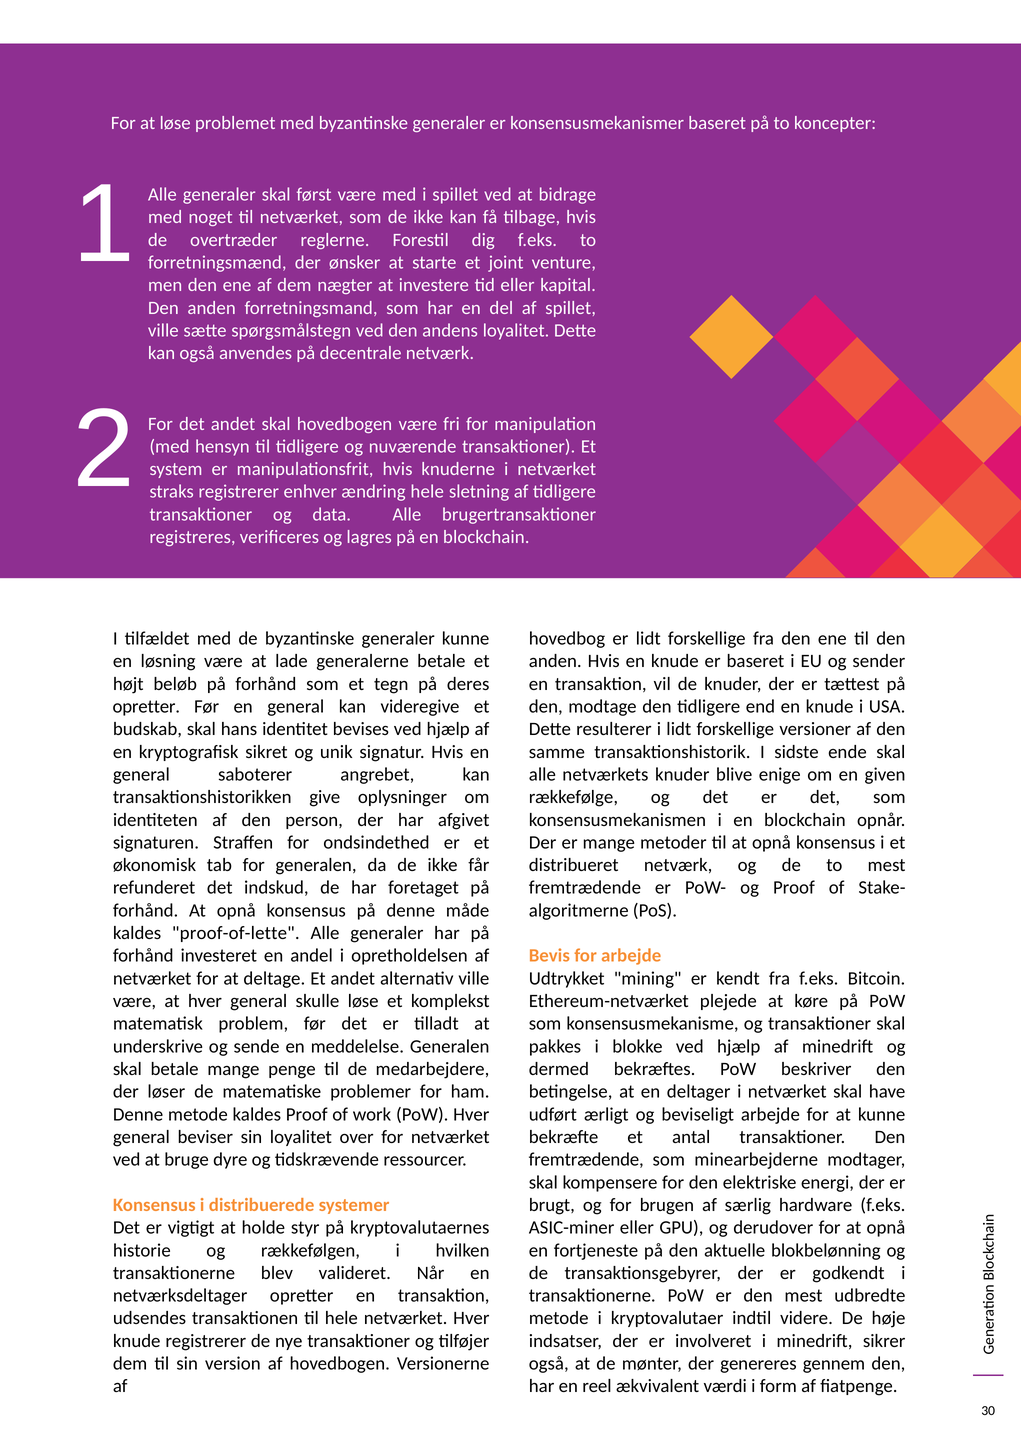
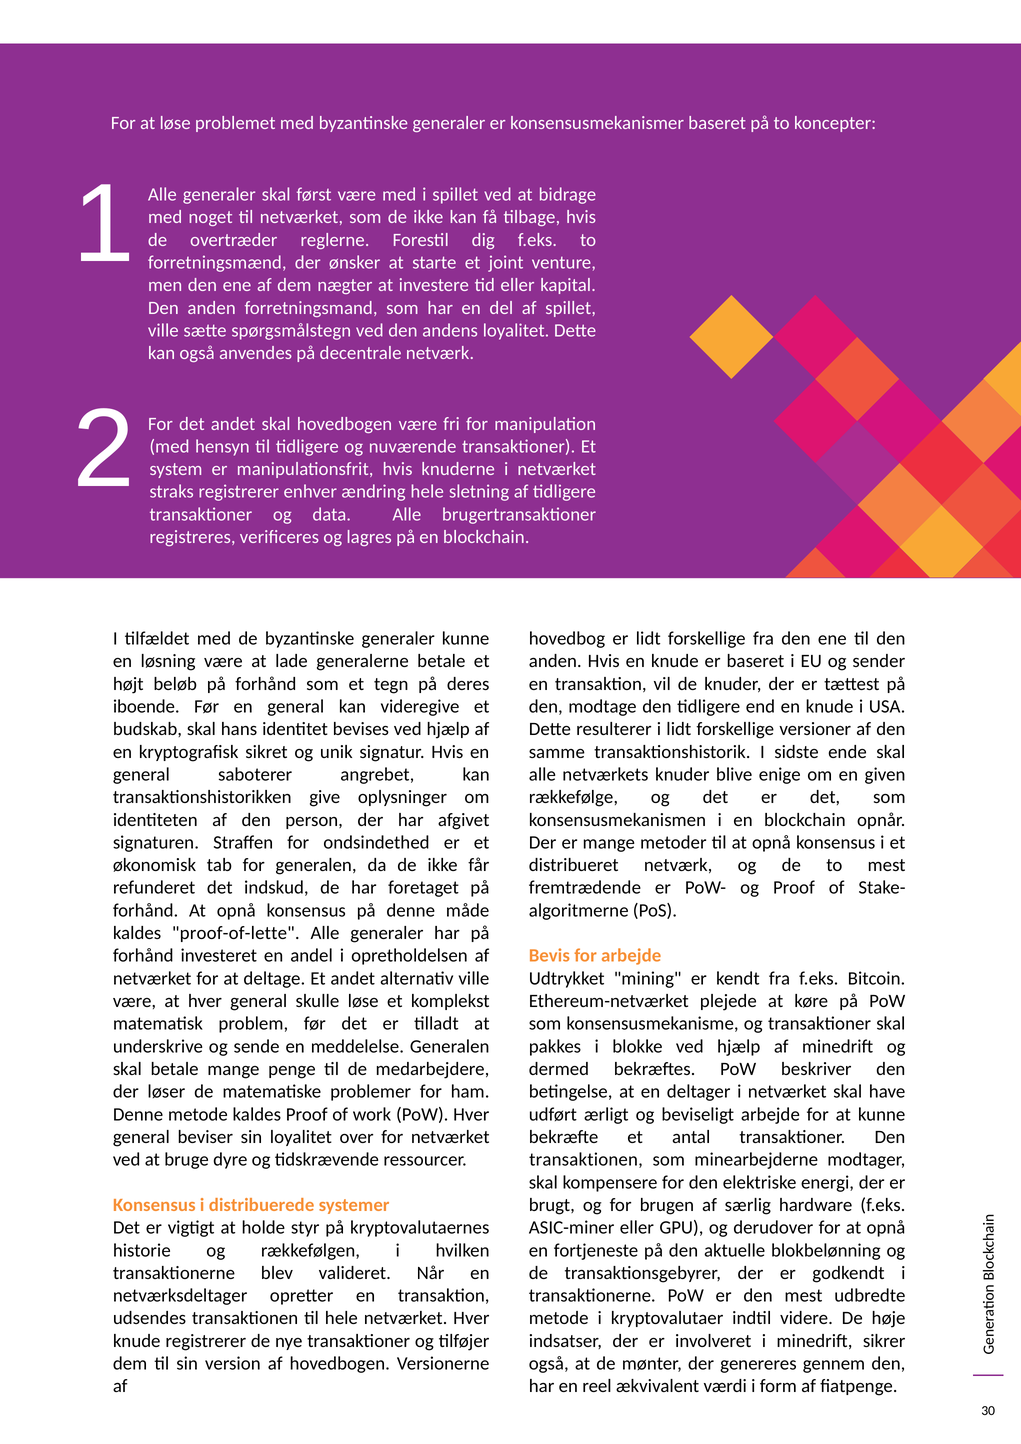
opretter: opretter -> iboende (146, 707)
fremtrædende: fremtrædende -> transaktionen (586, 1160)
